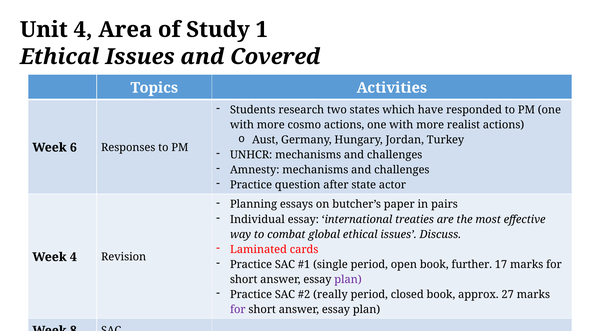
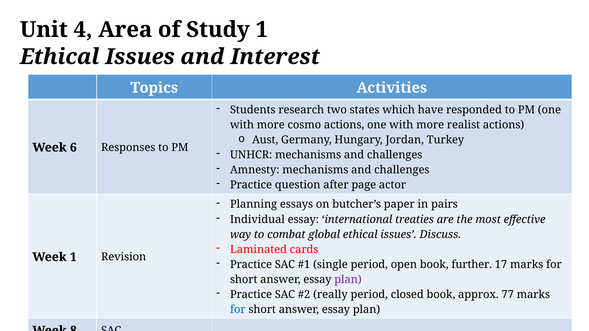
Covered: Covered -> Interest (275, 57)
state: state -> page (364, 185)
Week 4: 4 -> 1 (73, 257)
27: 27 -> 77 (508, 295)
for colour: purple -> blue (238, 310)
